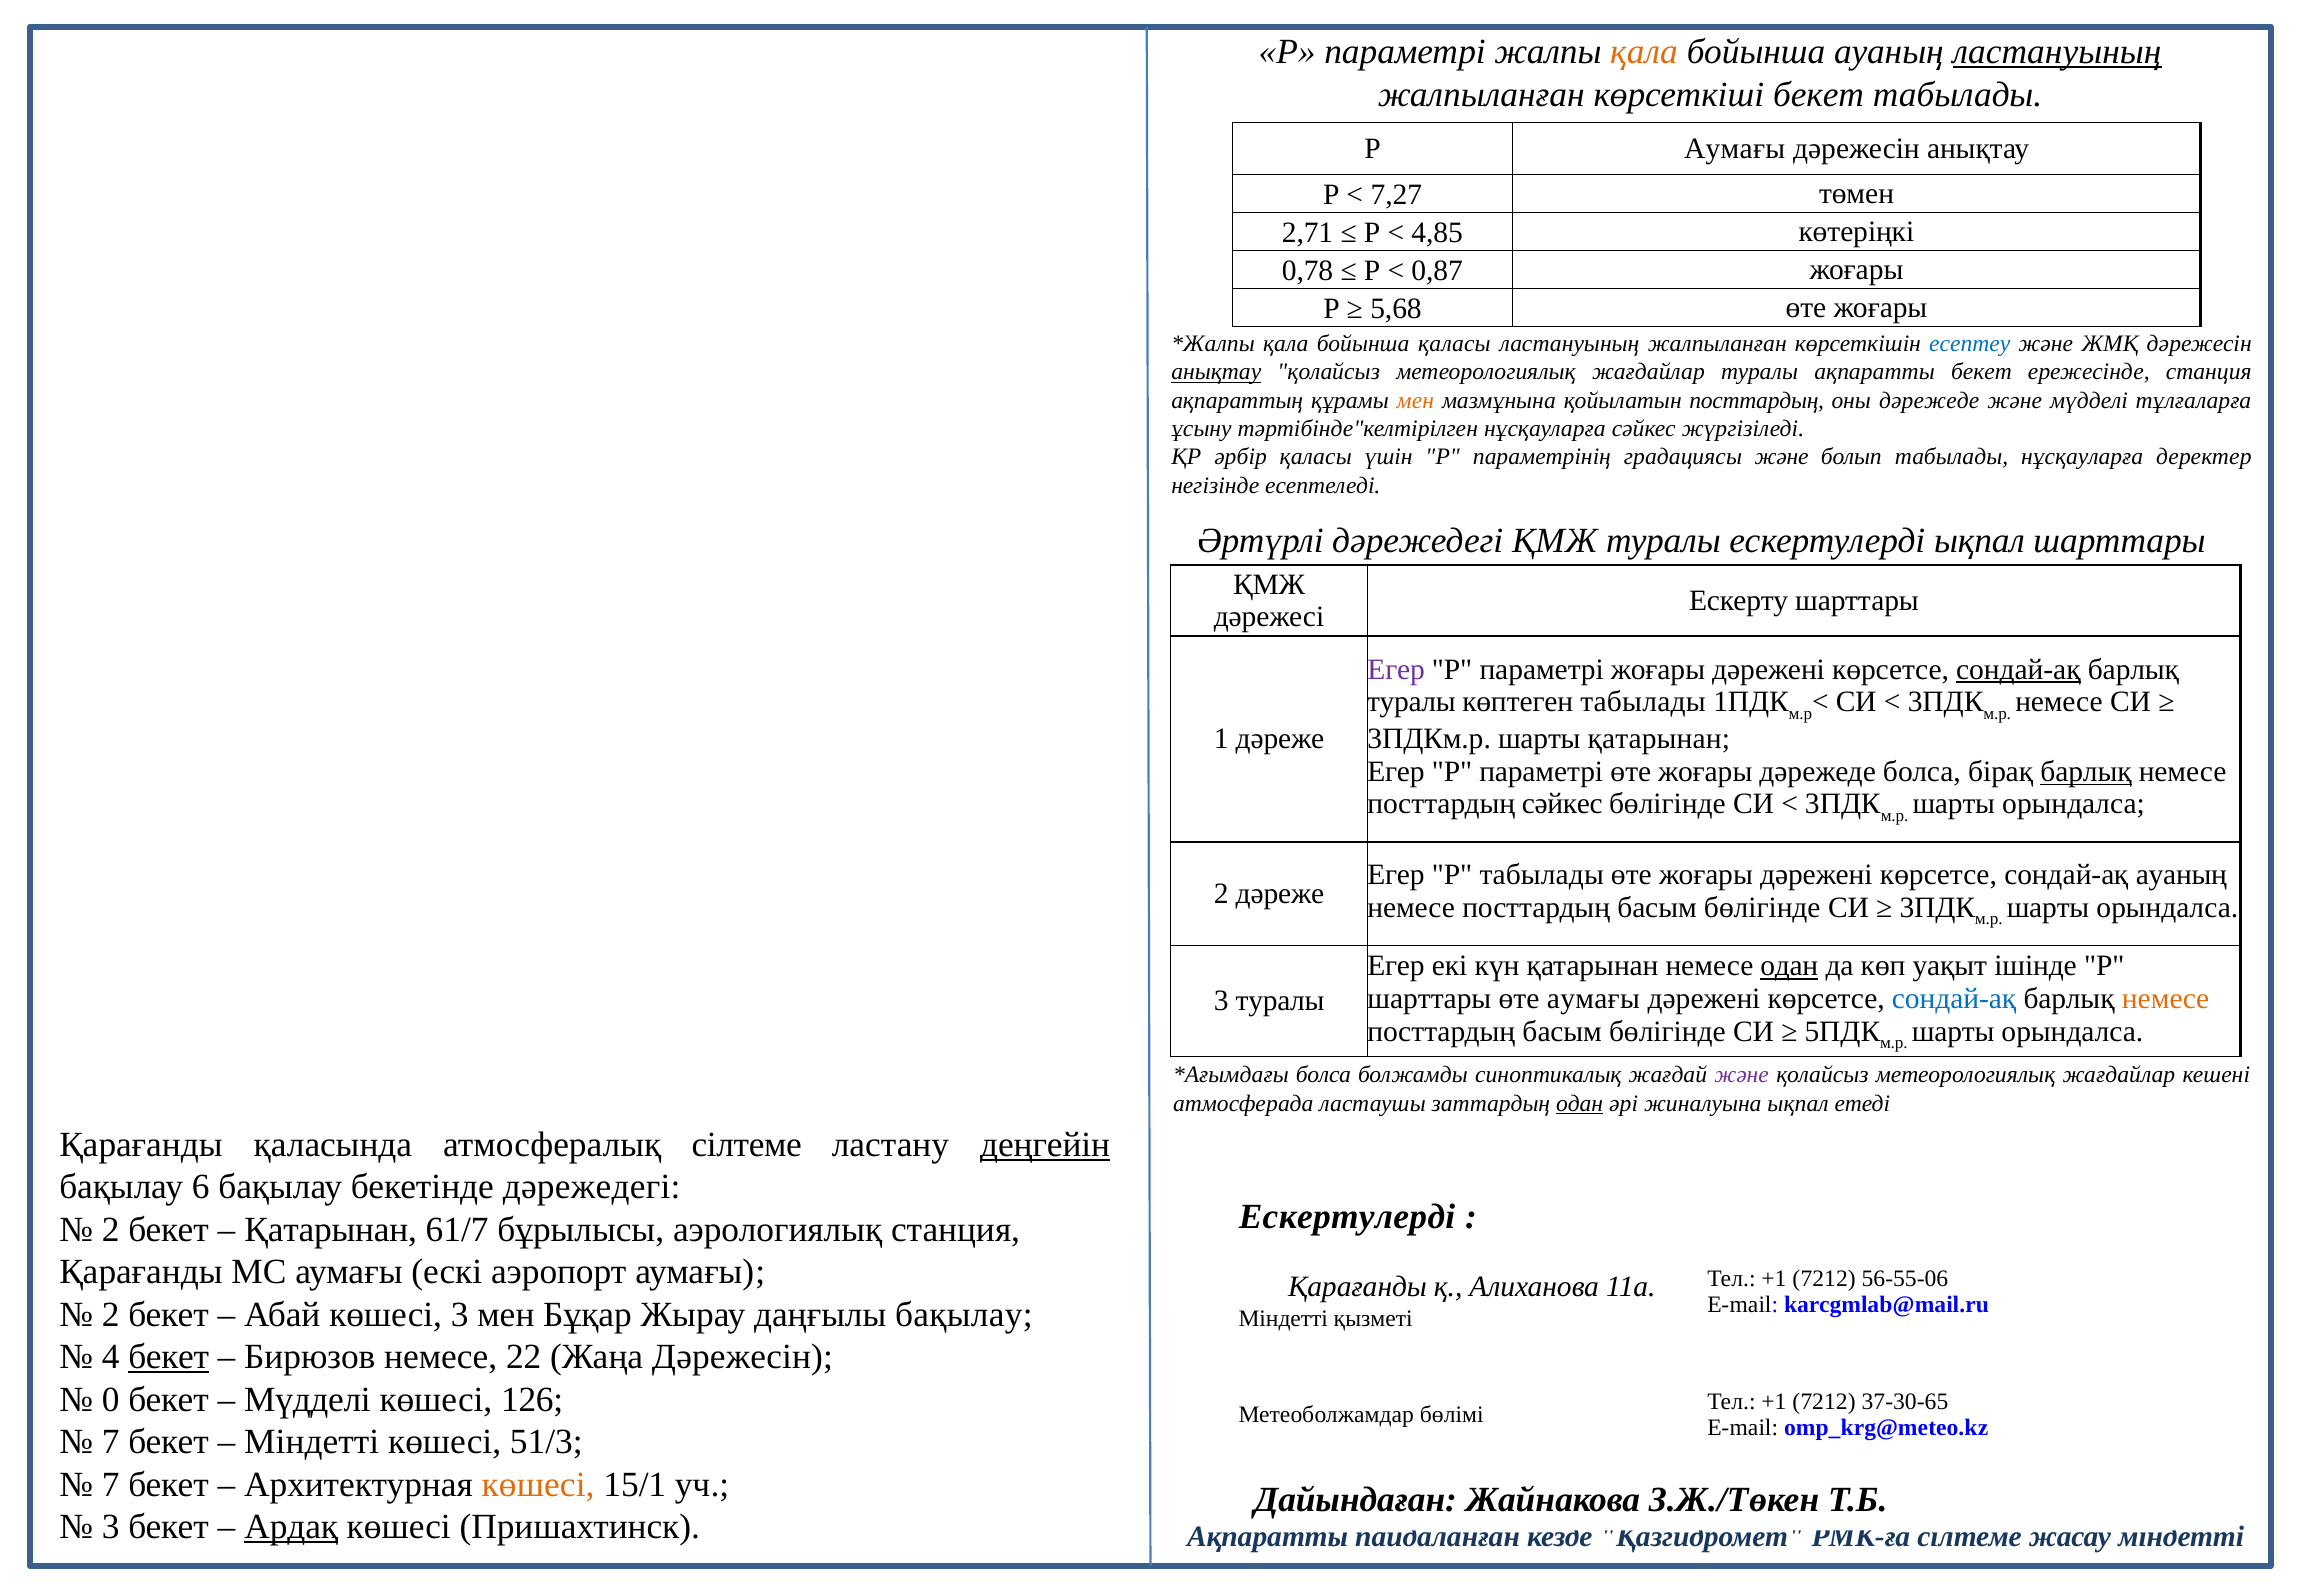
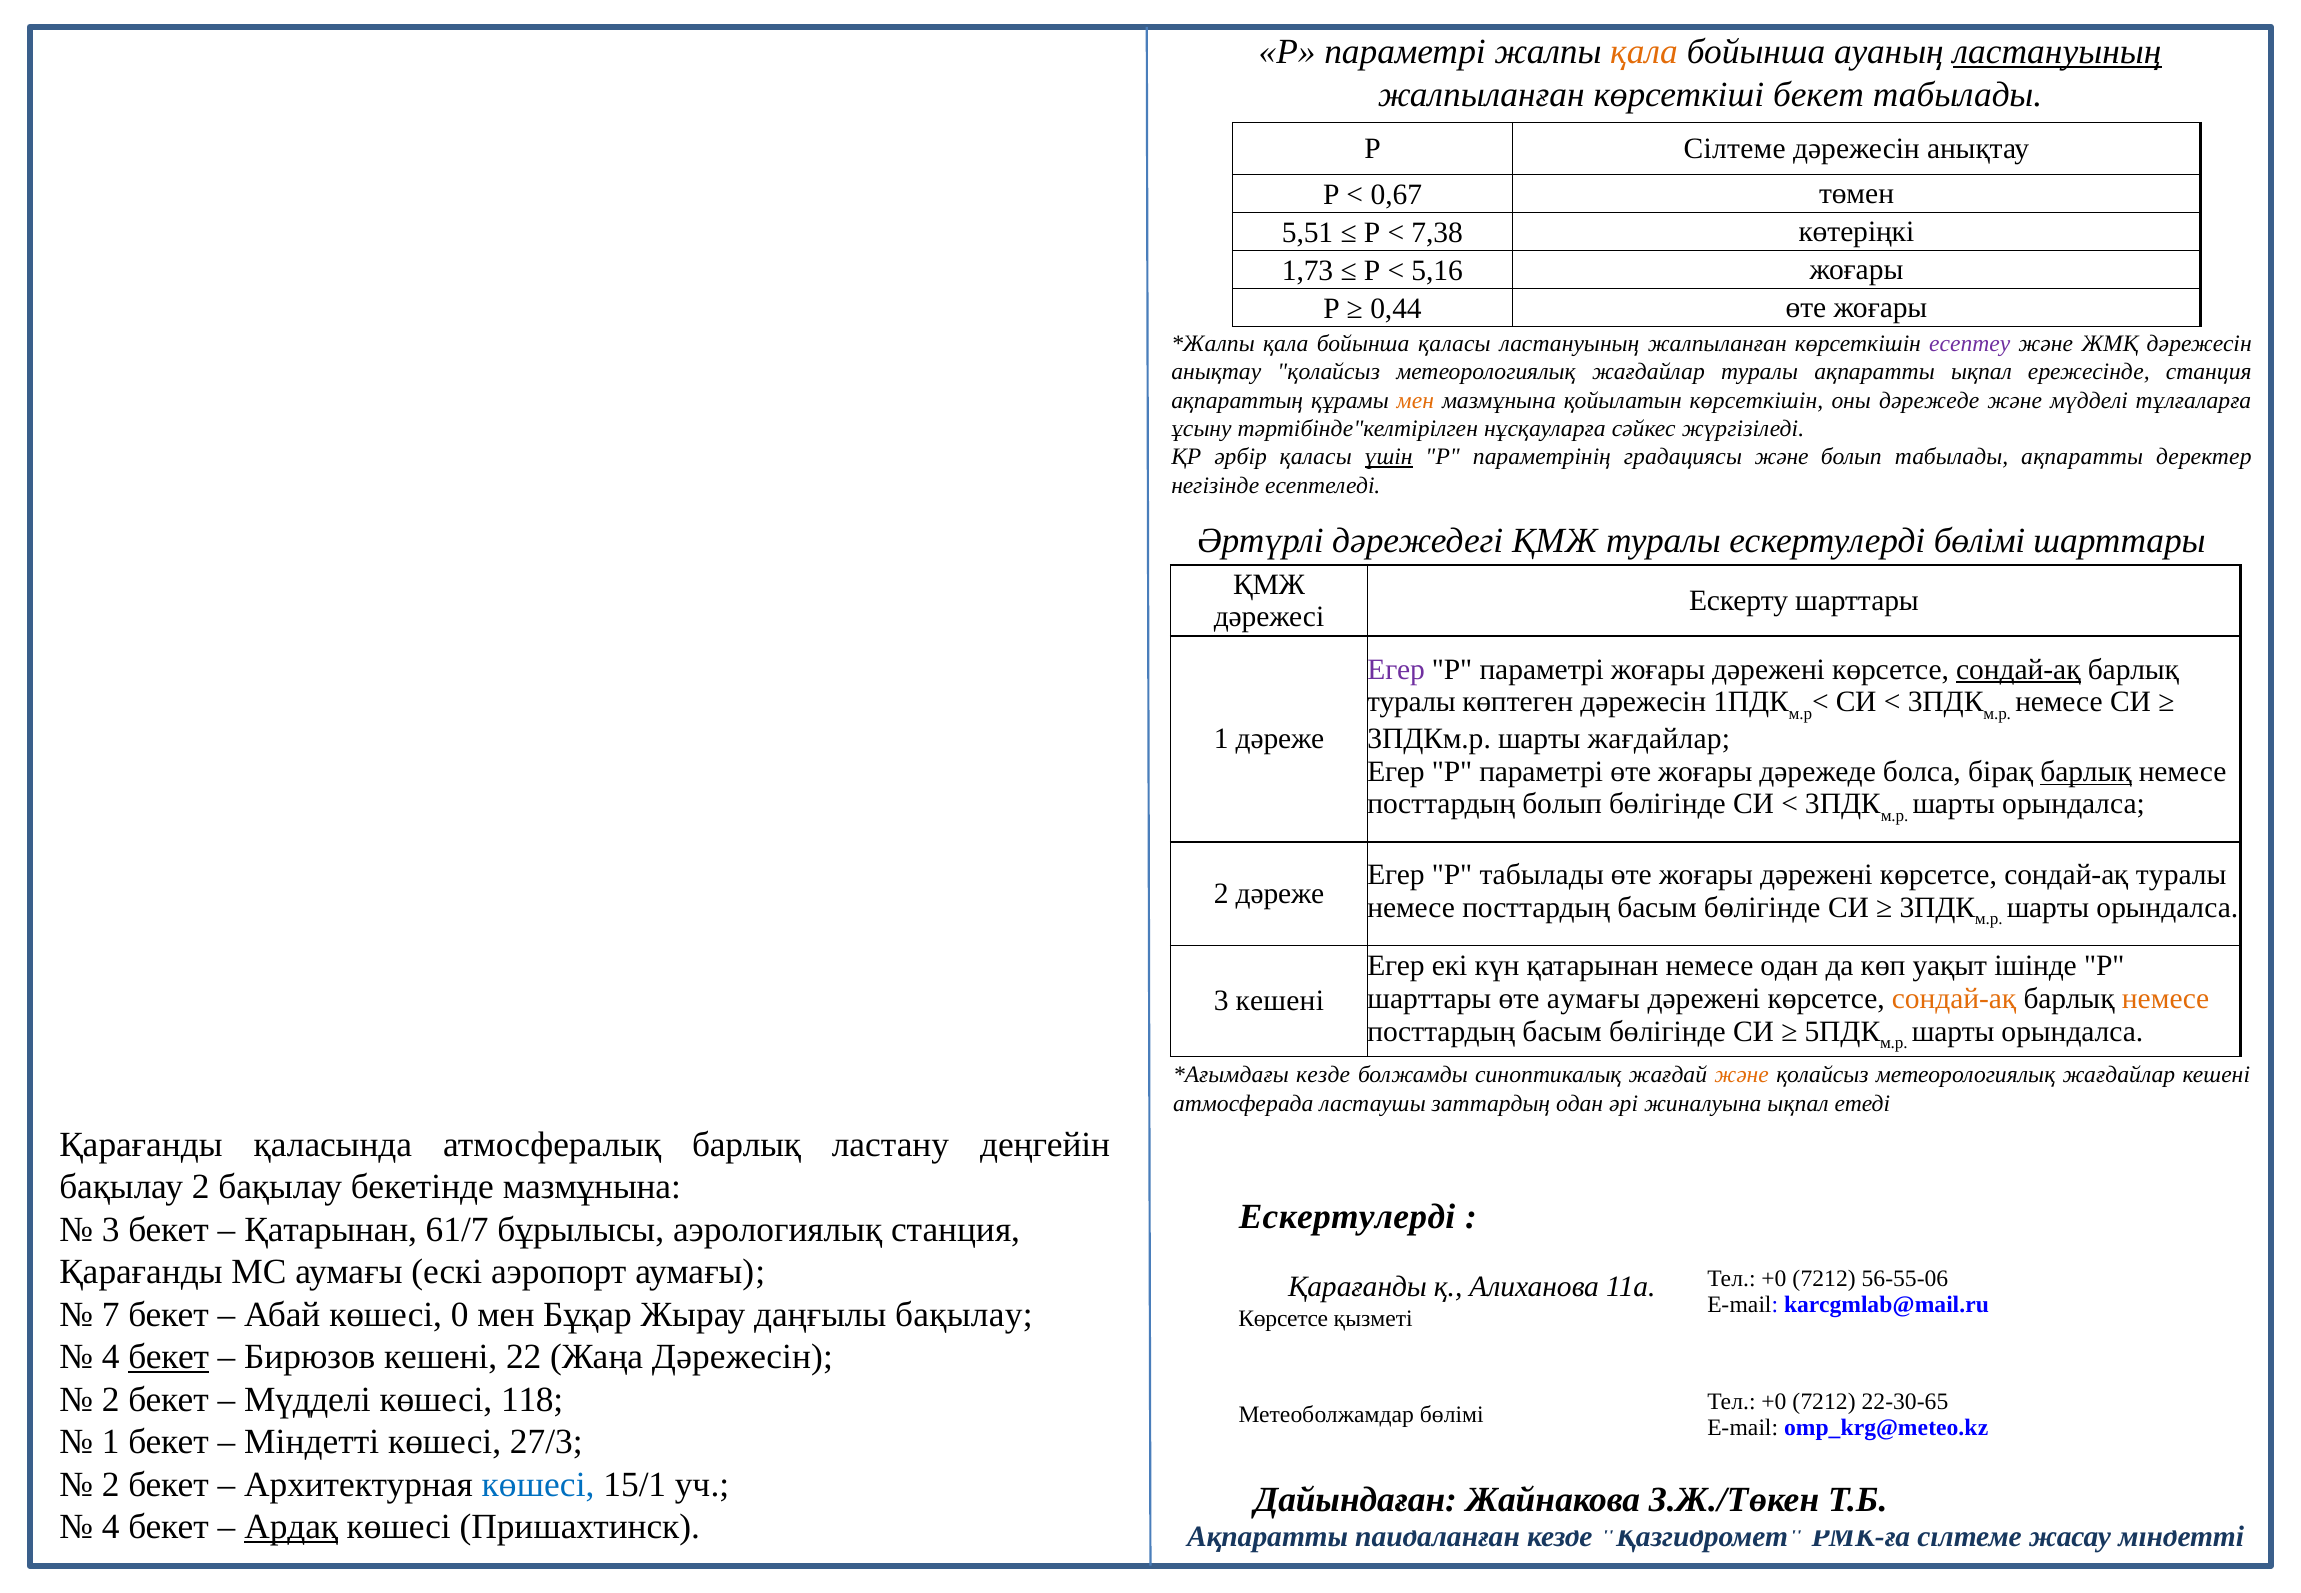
Р Аумағы: Аумағы -> Сілтеме (1735, 149)
7,27: 7,27 -> 0,67 (1396, 195)
2,71: 2,71 -> 5,51 (1308, 233)
4,85: 4,85 -> 7,38 (1437, 233)
0,78: 0,78 -> 1,73 (1308, 271)
0,87: 0,87 -> 5,16 (1437, 271)
5,68: 5,68 -> 0,44 (1396, 309)
есептеу colour: blue -> purple (1970, 344)
анықтау underline: present -> none (1216, 372)
ақпаратты бекет: бекет -> ықпал (1982, 372)
қойылатын посттардың: посттардың -> көрсеткішін (1757, 400)
үшін underline: none -> present (1389, 457)
табылады нұсқауларға: нұсқауларға -> ақпаратты (2082, 457)
ескертулерді ықпал: ықпал -> бөлімі (1980, 541)
көптеген табылады: табылады -> дәрежесін (1643, 702)
шарты қатарынан: қатарынан -> жағдайлар (1659, 739)
посттардың сәйкес: сәйкес -> болып (1562, 804)
сондай-ақ ауаның: ауаның -> туралы (2181, 875)
одан underline: present -> none (1789, 966)
сондай-ақ colour: blue -> orange (1954, 999)
3 туралы: туралы -> кешені (1280, 1001)
болса: болса -> кезде (1323, 1075)
және colour: purple -> orange (1742, 1075)
одан underline: present -> none (1580, 1103)
атмосфералық сілтеме: сілтеме -> барлық (747, 1145)
деңгейін underline: present -> none (1045, 1145)
бақылау 6: 6 -> 2 (201, 1187)
бекетінде дәрежедегі: дәрежедегі -> мазмұнына (592, 1187)
2: 2 -> 3 (111, 1230)
+1: +1 -> +0 (1774, 1279)
2: 2 -> 7 (111, 1315)
көшесі 3: 3 -> 0 (460, 1315)
Міндетті: Міндетті -> Көрсетсе (1283, 1318)
Бирюзов немесе: немесе -> кешені (441, 1357)
0: 0 -> 2 (111, 1400)
126: 126 -> 118 (532, 1400)
+1: +1 -> +0 (1774, 1402)
37-30-65: 37-30-65 -> 22-30-65 (1905, 1402)
7: 7 -> 1 (111, 1442)
51/3: 51/3 -> 27/3 (546, 1442)
7: 7 -> 2 (111, 1485)
көшесі colour: orange -> blue (538, 1485)
3: 3 -> 4 (111, 1527)
